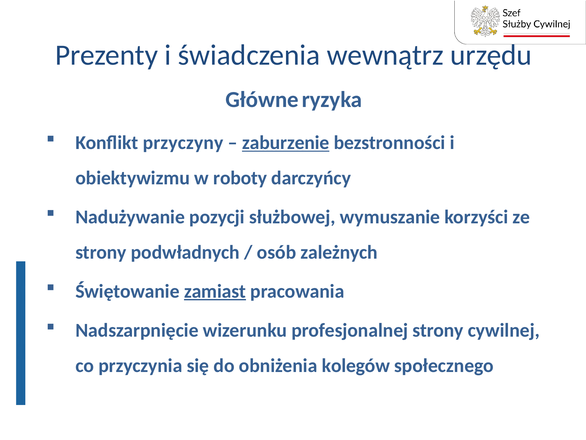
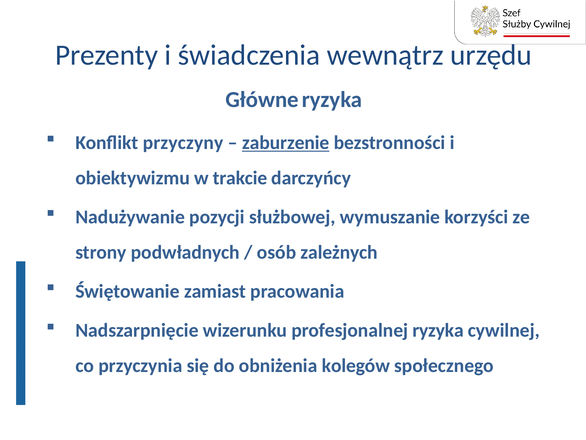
roboty: roboty -> trakcie (240, 178)
zamiast underline: present -> none (215, 291)
profesjonalnej strony: strony -> ryzyka (438, 330)
